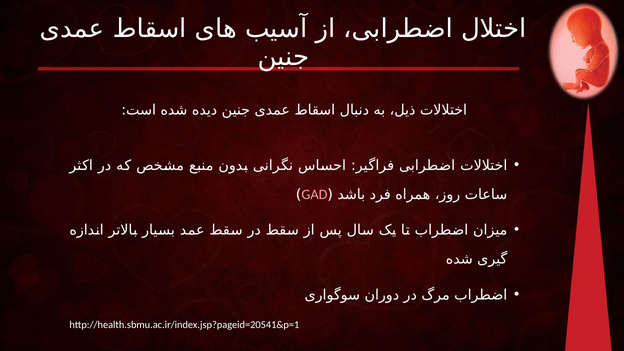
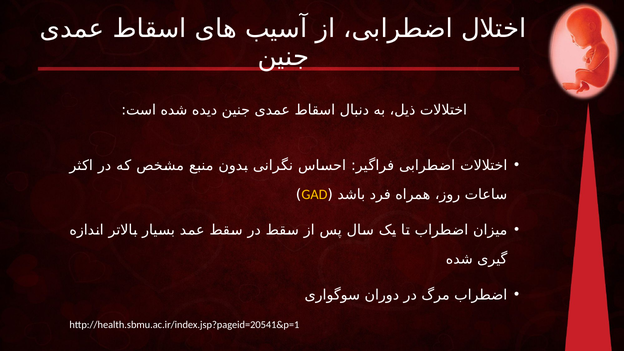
GAD colour: pink -> yellow (314, 194)
